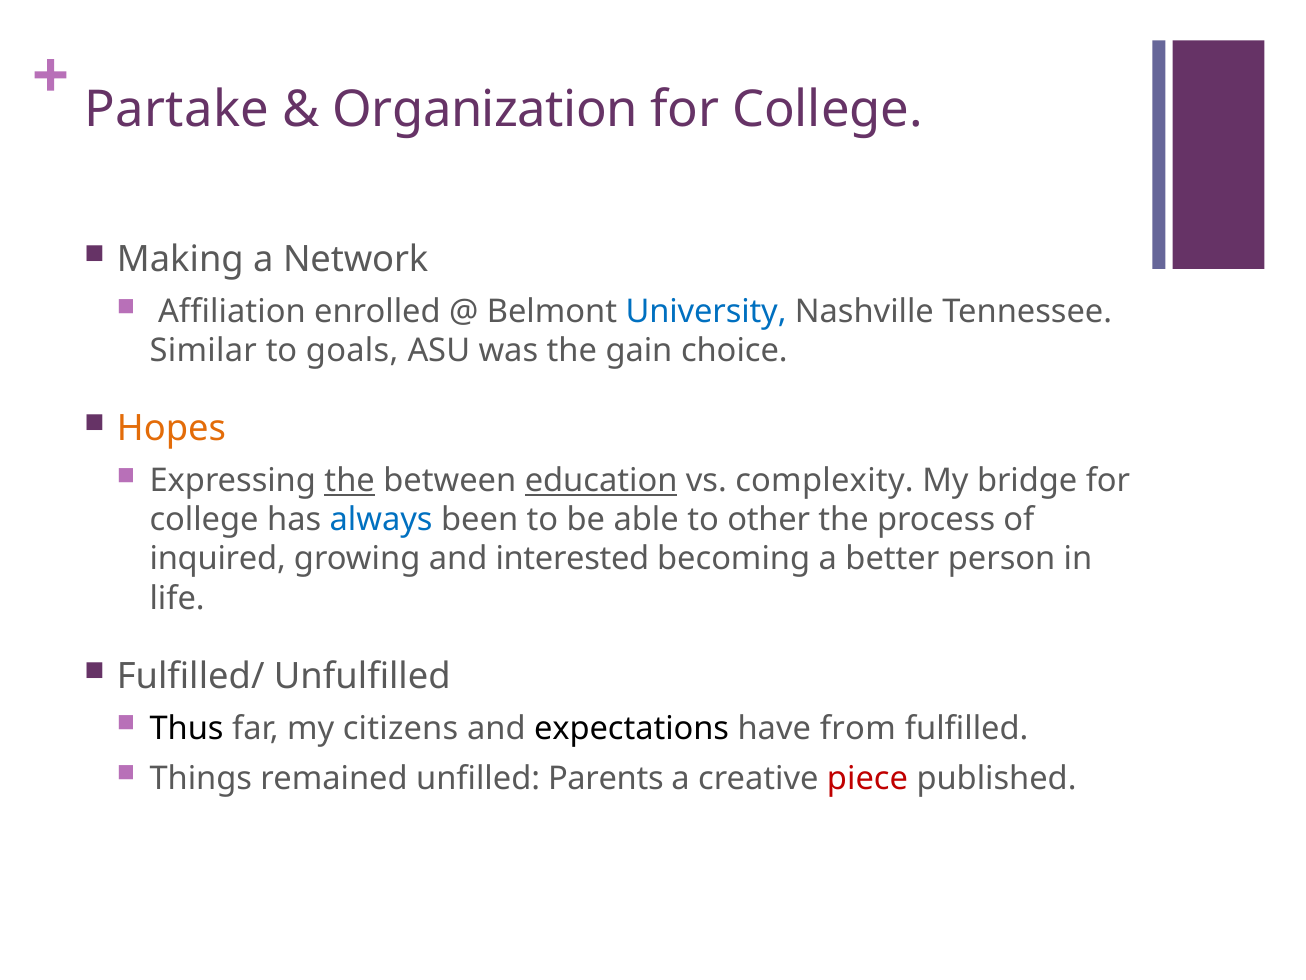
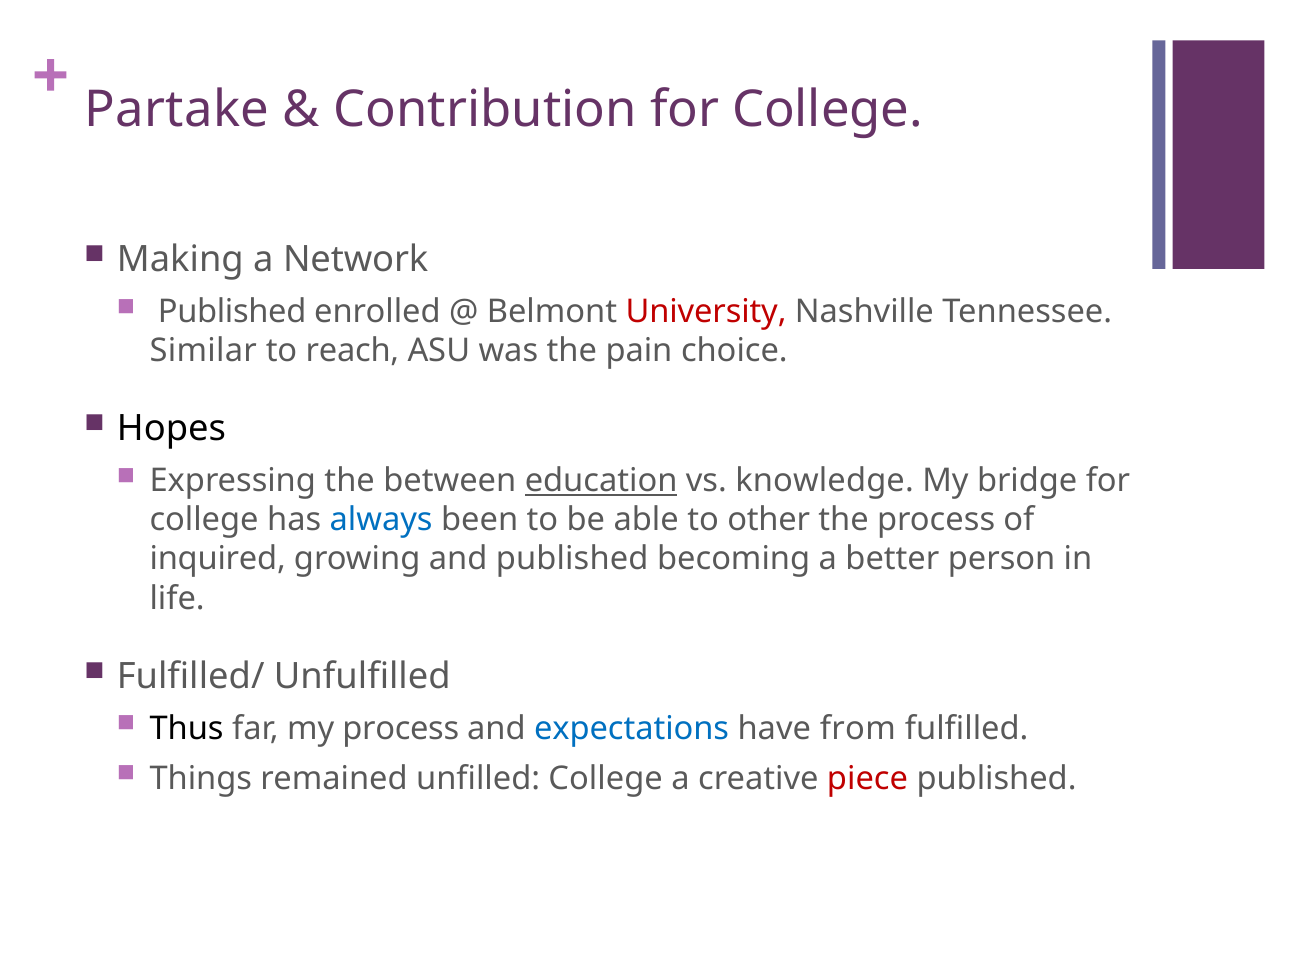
Organization: Organization -> Contribution (485, 110)
Affiliation: Affiliation -> Published (232, 311)
University colour: blue -> red (706, 311)
goals: goals -> reach (352, 351)
gain: gain -> pain (639, 351)
Hopes colour: orange -> black (171, 429)
the underline: present -> none (350, 481)
complexity: complexity -> knowledge (825, 481)
and interested: interested -> published (572, 559)
my citizens: citizens -> process (401, 728)
expectations colour: black -> blue (632, 728)
unfilled Parents: Parents -> College (606, 778)
